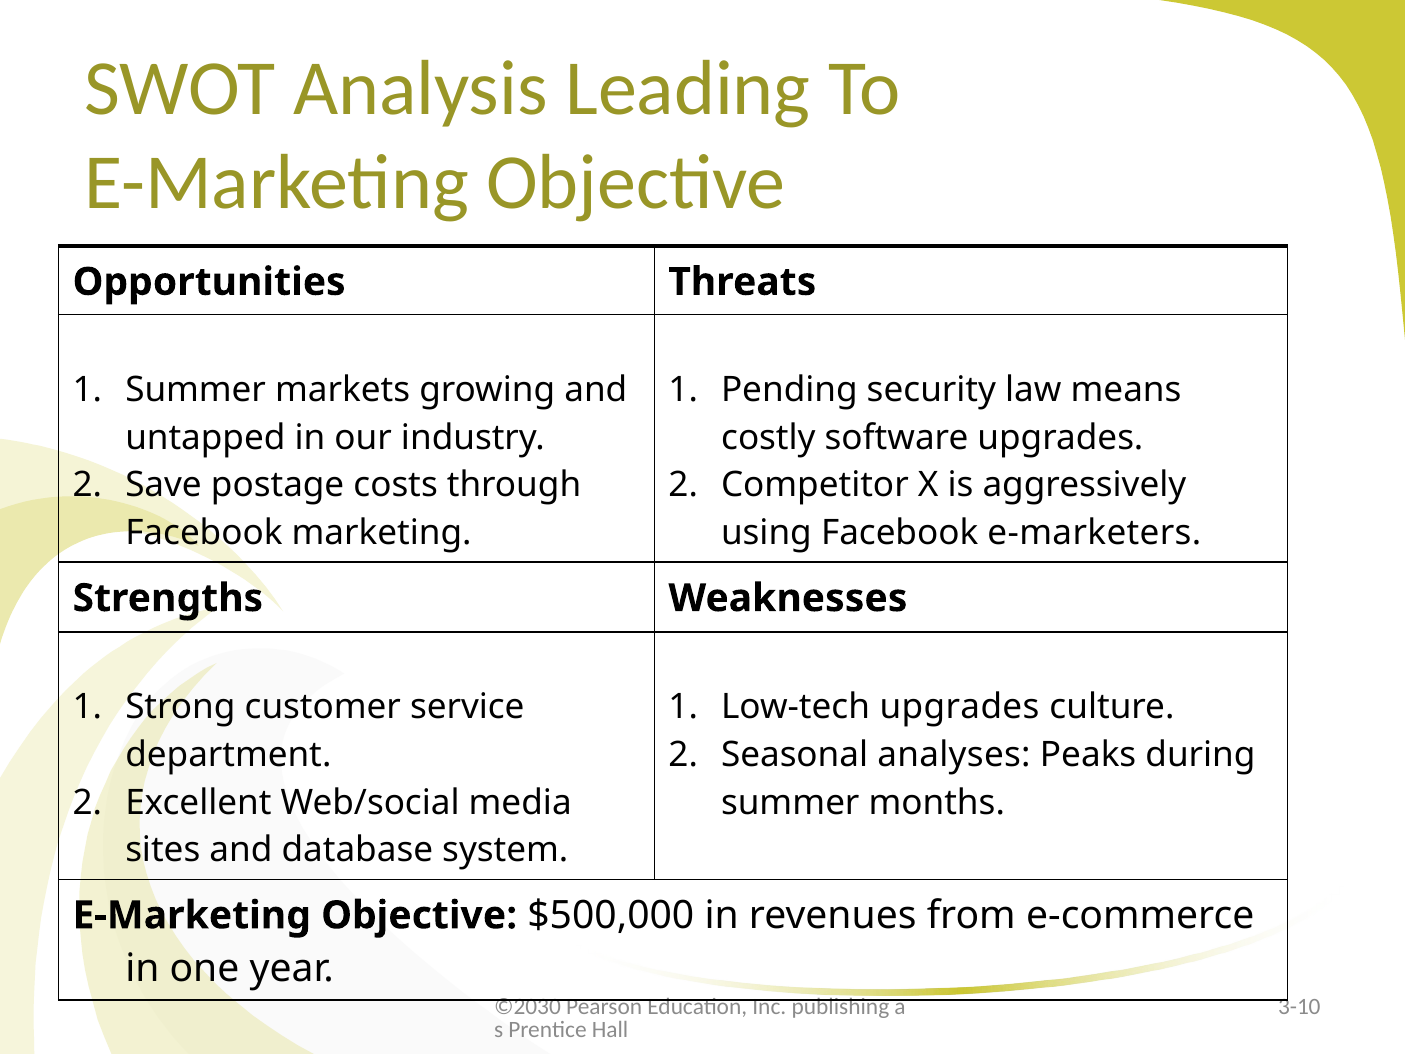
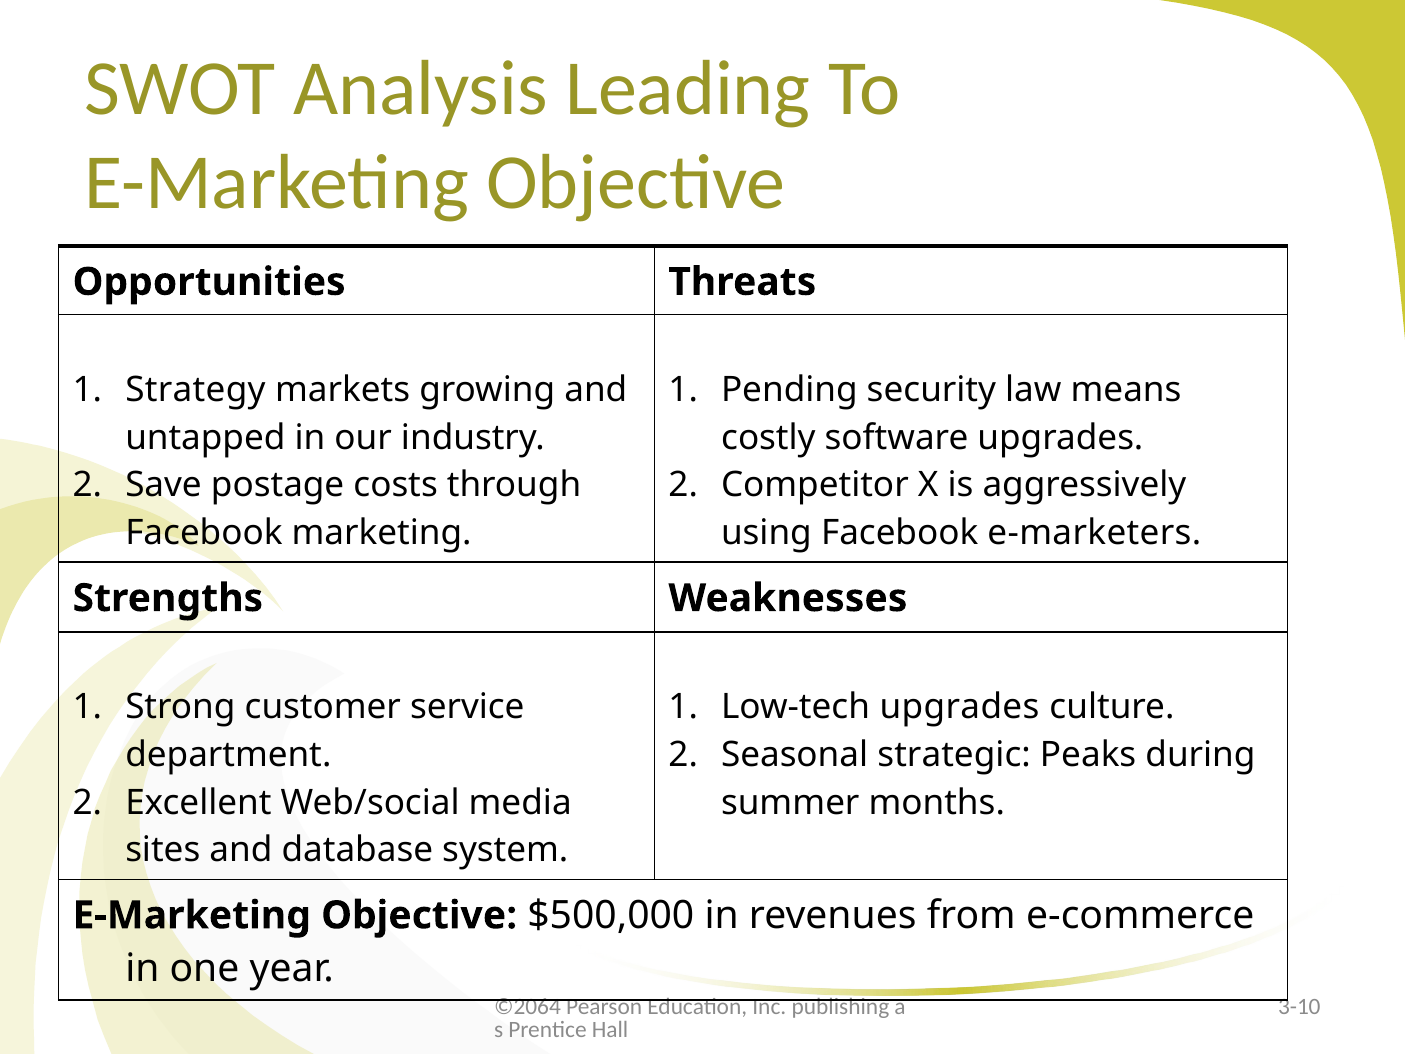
Summer: Summer -> Strategy (195, 390)
analyses: analyses -> strategic (954, 755)
©2030: ©2030 -> ©2064 (527, 1006)
